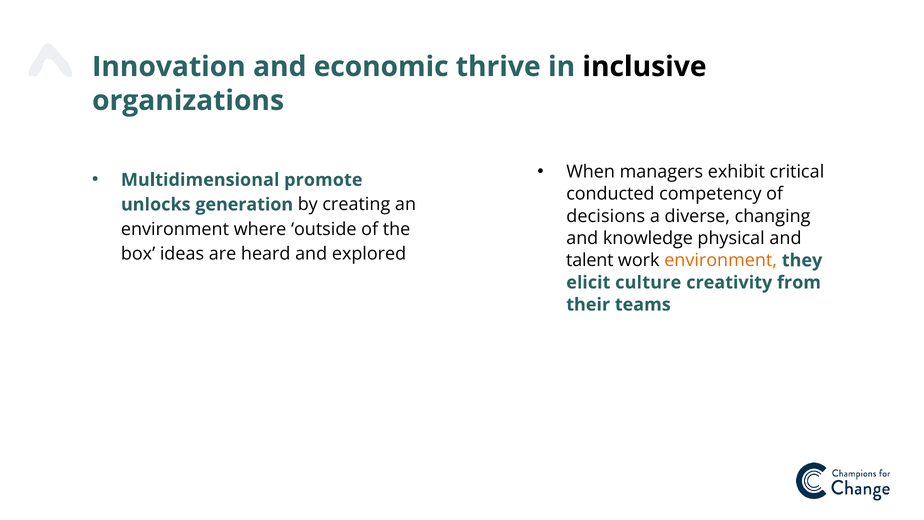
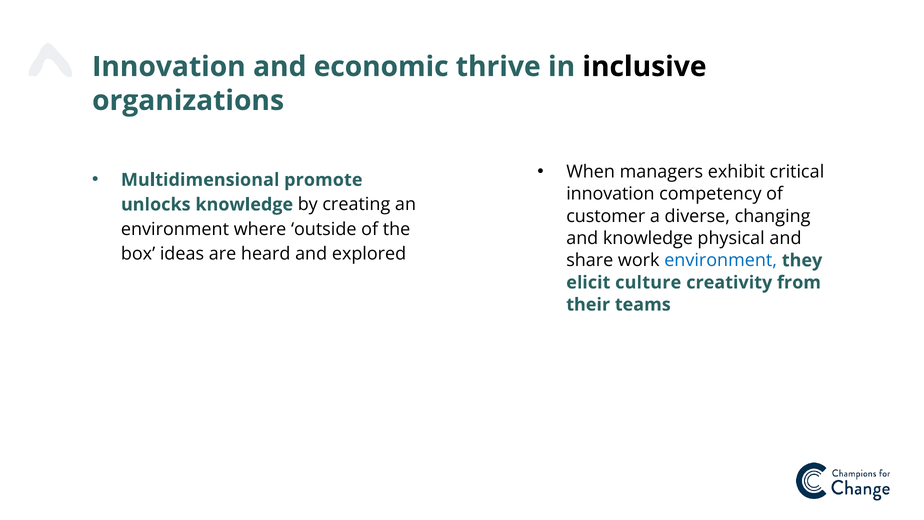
conducted: conducted -> innovation (610, 194)
unlocks generation: generation -> knowledge (244, 204)
decisions: decisions -> customer (606, 216)
talent: talent -> share (590, 260)
environment colour: orange -> blue (721, 260)
